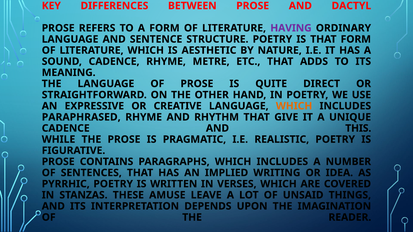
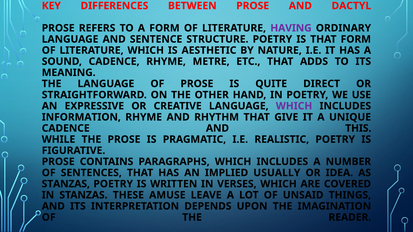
WHICH colour: orange -> purple (294, 106)
PARAPHRASED: PARAPHRASED -> INFORMATION (81, 117)
WRITING: WRITING -> USUALLY (277, 173)
PYRRHIC: PYRRHIC -> STANZAS (66, 184)
